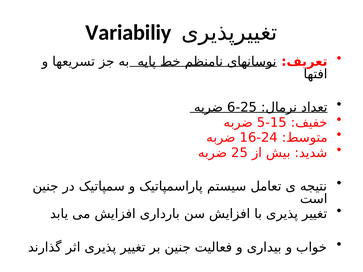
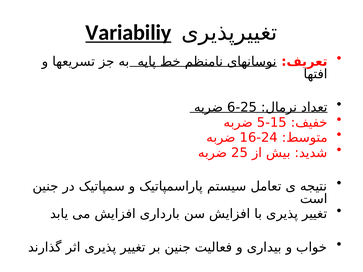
Variabiliy underline: none -> present (128, 33)
